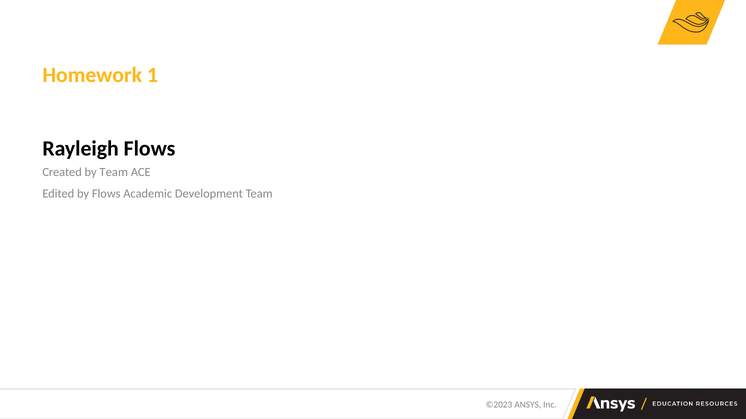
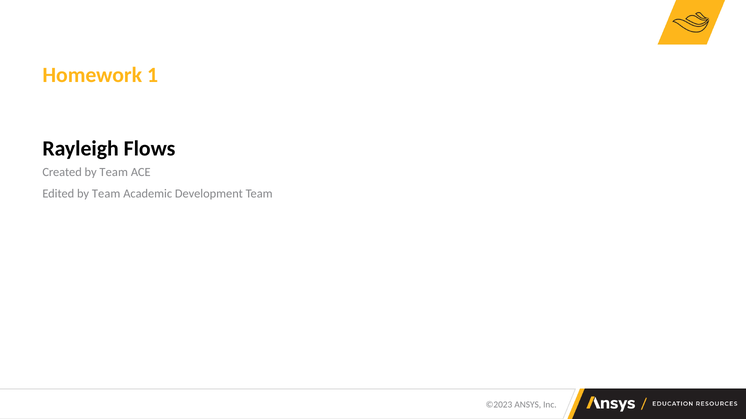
Edited by Flows: Flows -> Team (106, 194)
